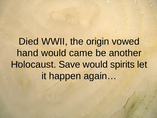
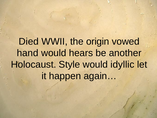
came: came -> hears (81, 53)
Save: Save -> Style (69, 64)
spirits: spirits -> idyllic (122, 64)
